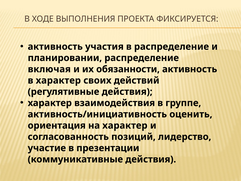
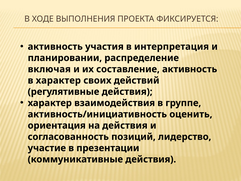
в распределение: распределение -> интерпретация (172, 47)
обязанности: обязанности -> составление (128, 69)
на характер: характер -> действия (125, 125)
